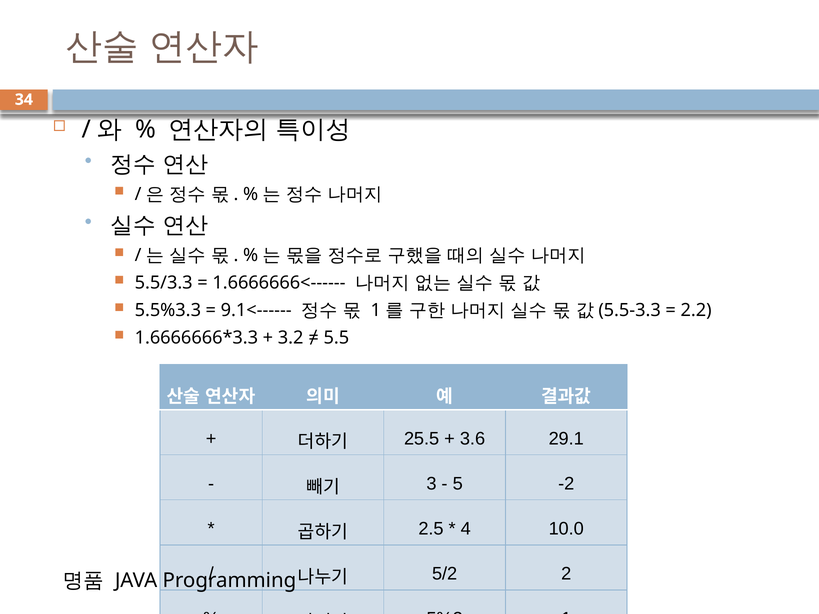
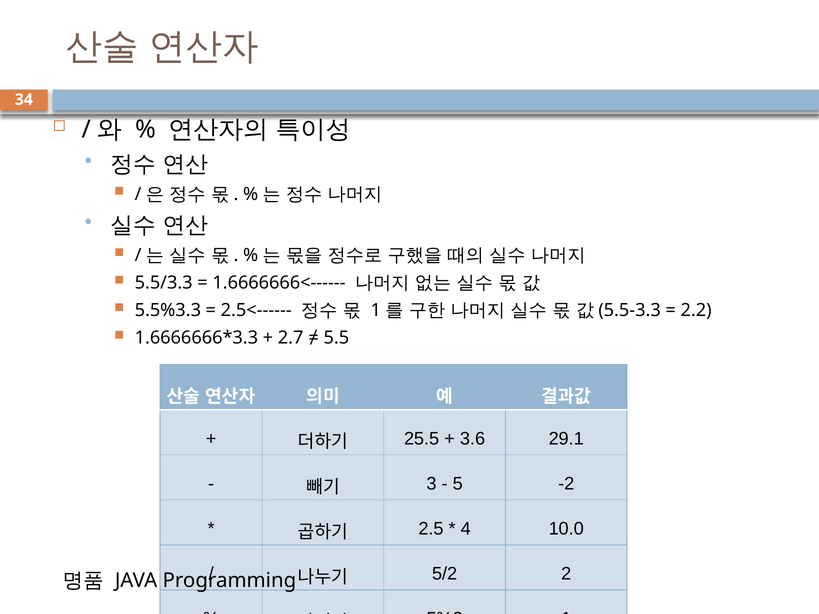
9.1<------: 9.1<------ -> 2.5<------ (256, 310)
3.2: 3.2 -> 2.7 (291, 338)
